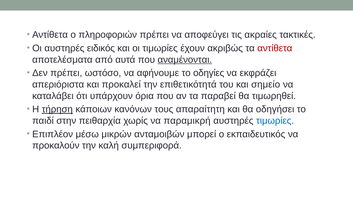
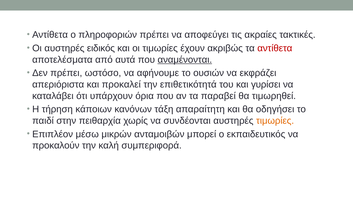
οδηγίες: οδηγίες -> ουσιών (209, 73)
σημείο: σημείο -> γυρίσει (266, 85)
τήρηση underline: present -> none (57, 110)
τους: τους -> τάξη (164, 110)
παραμικρή: παραμικρή -> συνδέονται (187, 121)
τιμωρίες colour: blue -> orange (275, 121)
